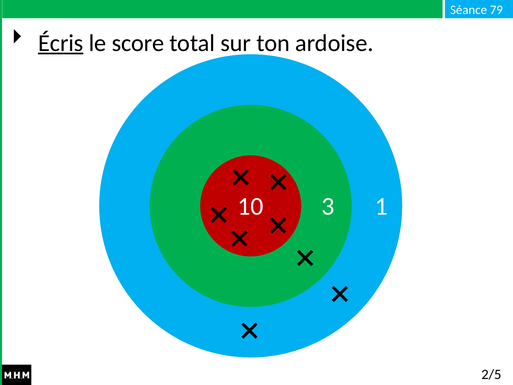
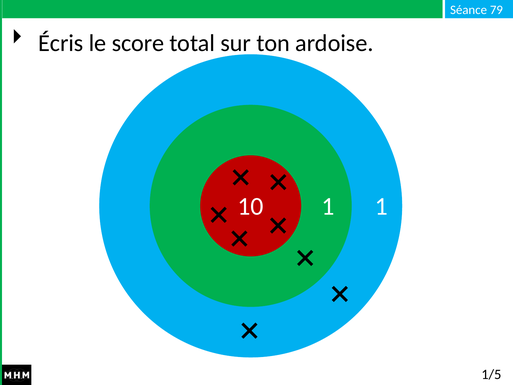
Écris underline: present -> none (61, 43)
10 3: 3 -> 1 (328, 206)
2/5: 2/5 -> 1/5 (491, 374)
